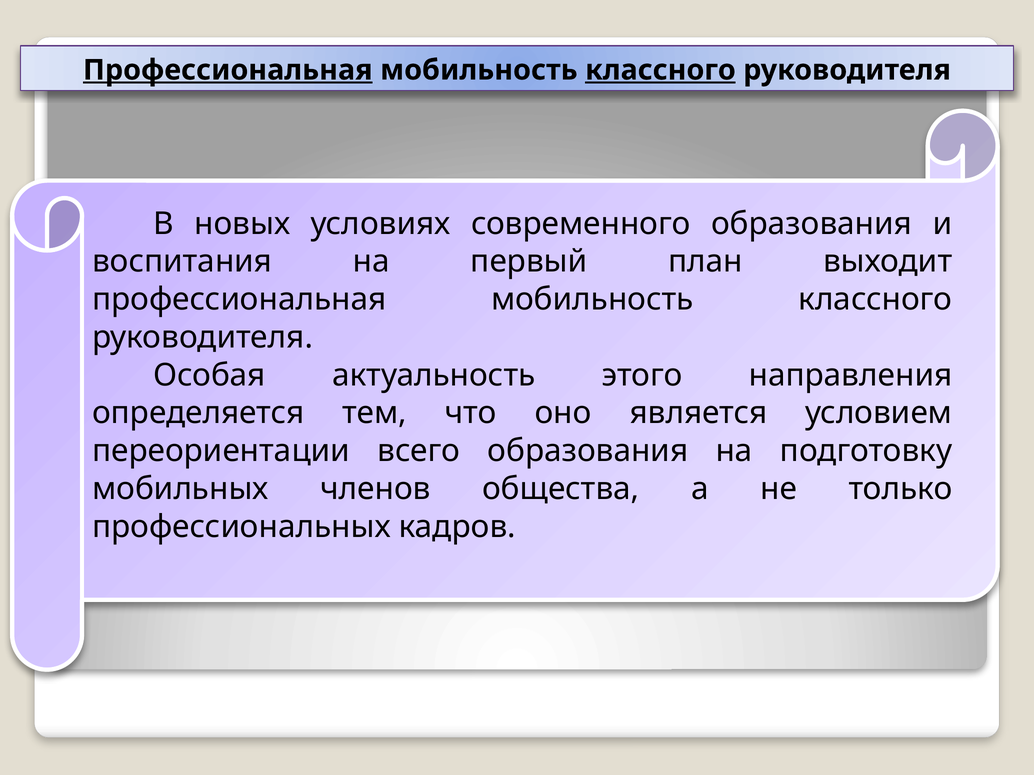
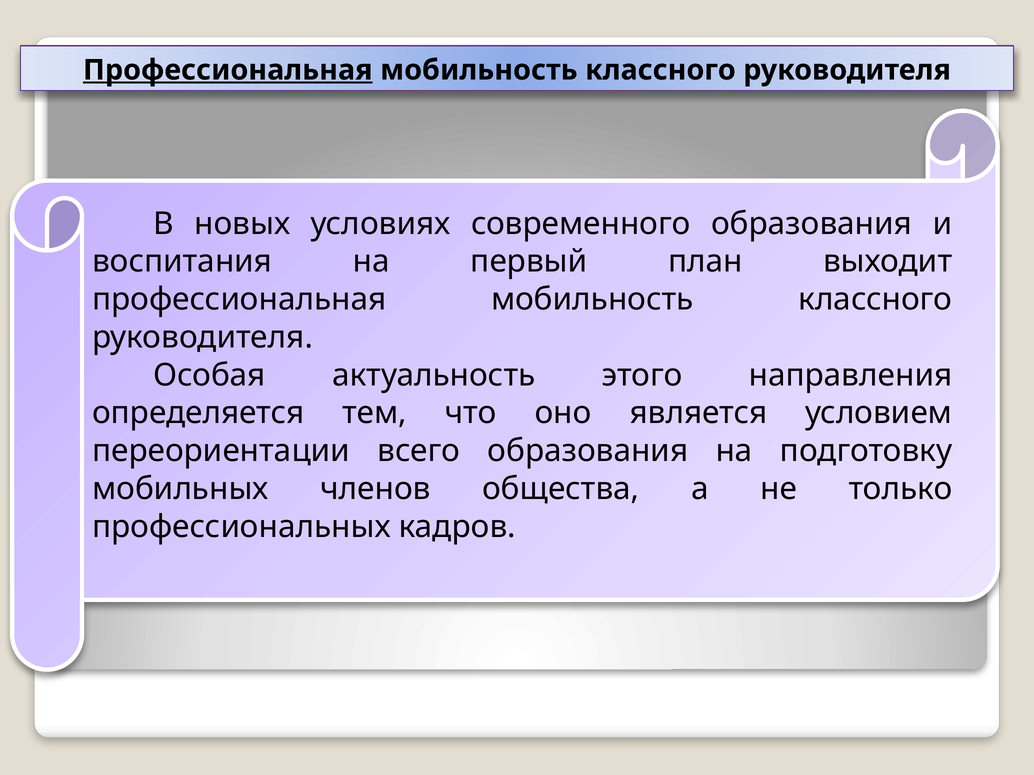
классного underline: present -> none (660, 70)
